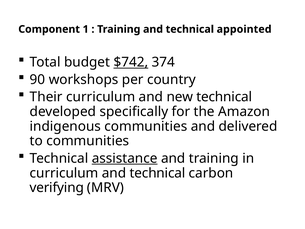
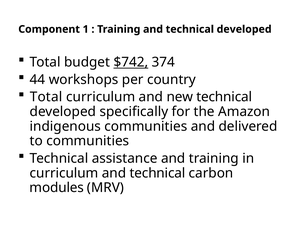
and technical appointed: appointed -> developed (244, 29)
90: 90 -> 44 (37, 80)
Their: Their -> Total (46, 97)
assistance underline: present -> none (125, 158)
verifying: verifying -> modules (57, 187)
